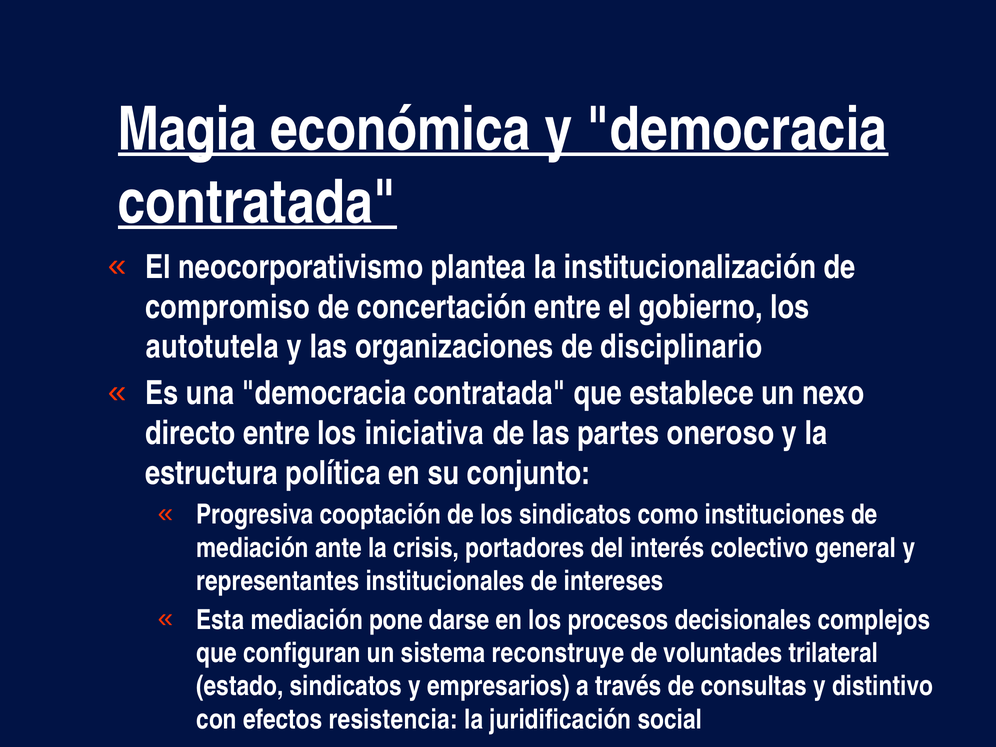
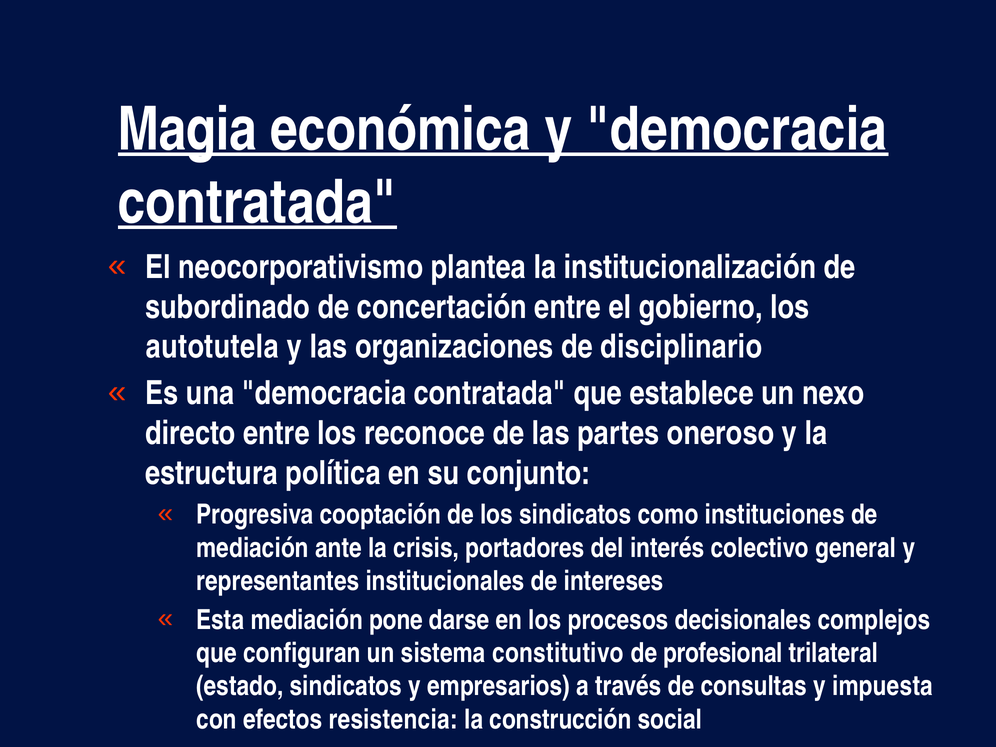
compromiso: compromiso -> subordinado (228, 307)
iniciativa: iniciativa -> reconoce (425, 433)
reconstruye: reconstruye -> constitutivo (558, 653)
voluntades: voluntades -> profesional (723, 653)
distintivo: distintivo -> impuesta (882, 686)
juridificación: juridificación -> construcción (560, 720)
